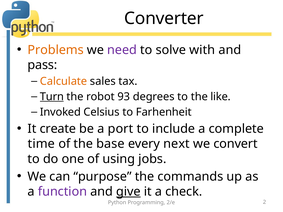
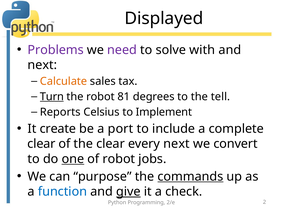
Converter: Converter -> Displayed (164, 18)
Problems colour: orange -> purple (56, 50)
pass: pass -> next (42, 65)
93: 93 -> 81 (124, 97)
like: like -> tell (220, 97)
Invoked: Invoked -> Reports (60, 112)
Farhenheit: Farhenheit -> Implement (164, 112)
time: time -> clear (41, 144)
the base: base -> clear (111, 144)
one underline: none -> present (73, 159)
of using: using -> robot (119, 159)
commands underline: none -> present (190, 177)
function colour: purple -> blue (62, 192)
